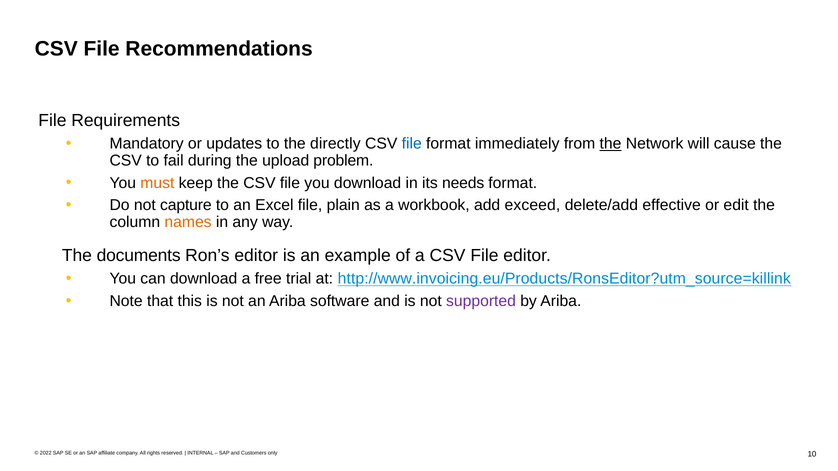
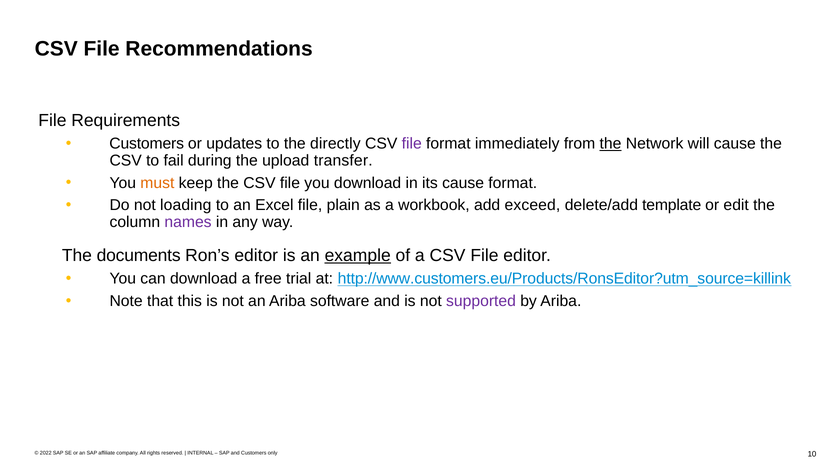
Mandatory: Mandatory -> Customers (147, 144)
file colour: blue -> purple (412, 144)
problem: problem -> transfer (343, 161)
its needs: needs -> cause (463, 183)
capture: capture -> loading (186, 205)
effective: effective -> template (672, 205)
names colour: orange -> purple (188, 222)
example underline: none -> present (358, 256)
http://www.invoicing.eu/Products/RonsEditor?utm_source=killink: http://www.invoicing.eu/Products/RonsEditor?utm_source=killink -> http://www.customers.eu/Products/RonsEditor?utm_source=killink (564, 279)
